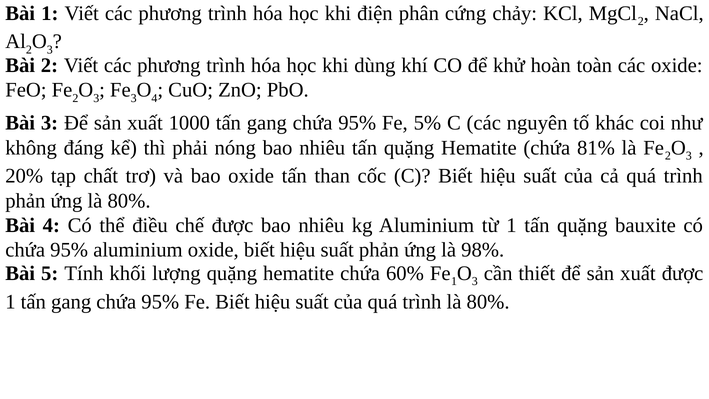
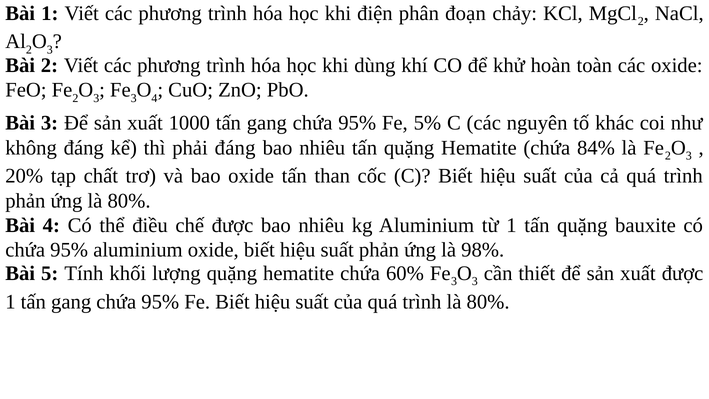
cứng: cứng -> đoạn (466, 13)
phải nóng: nóng -> đáng (235, 148)
81%: 81% -> 84% (596, 148)
60% Fe 1: 1 -> 3 (454, 281)
